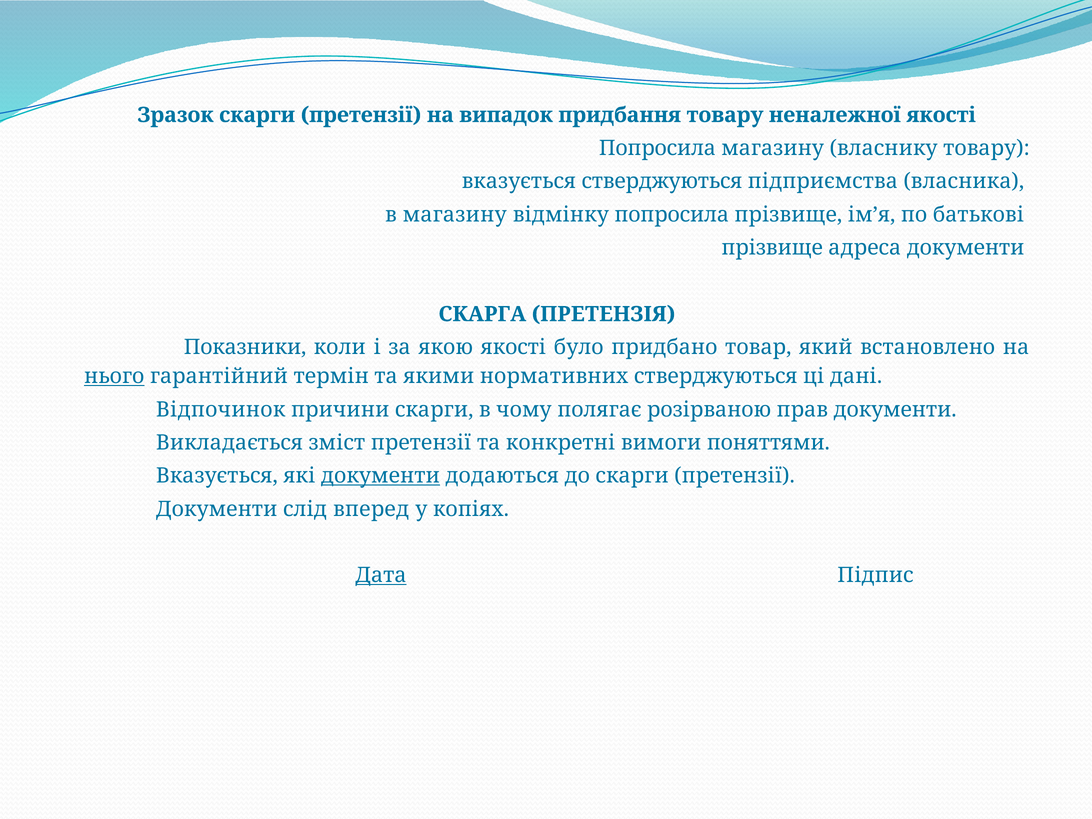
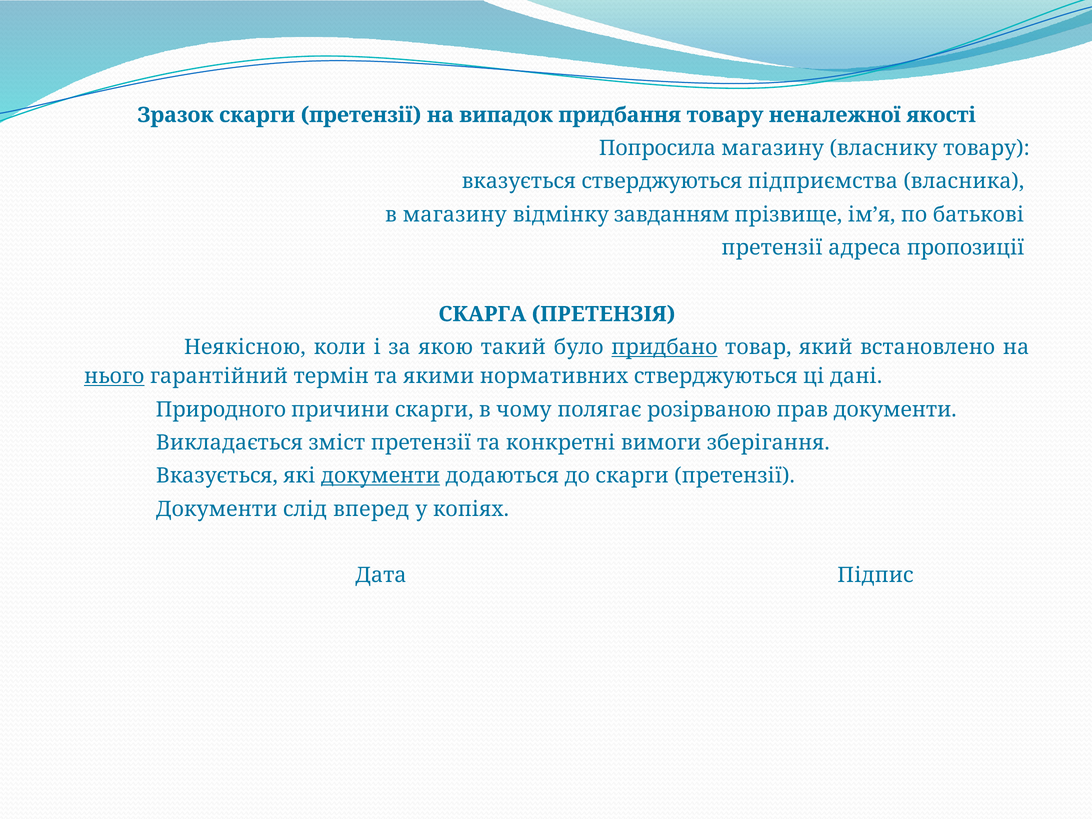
відмінку попросила: попросила -> завданням (672, 215)
прізвище: прізвище -> претензії (772, 248)
адреса документи: документи -> пропозиції (966, 248)
Показники: Показники -> Неякісною (245, 347)
якою якості: якості -> такий (513, 347)
придбано underline: none -> present (664, 347)
Відпочинок: Відпочинок -> Природного (221, 409)
поняттями: поняттями -> зберігання (768, 443)
Дата underline: present -> none (381, 575)
